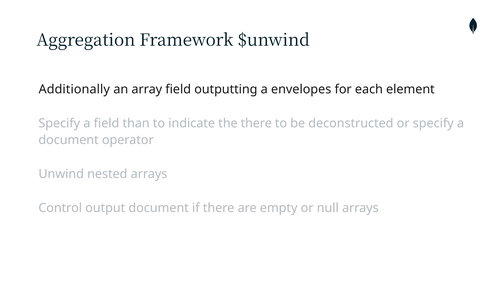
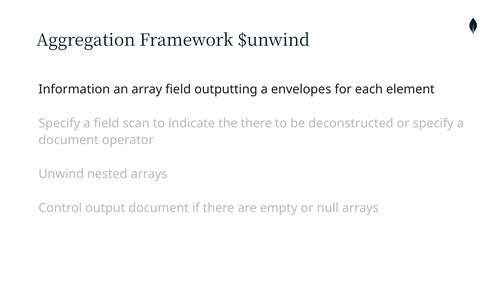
Additionally: Additionally -> Information (74, 89)
than: than -> scan (136, 123)
